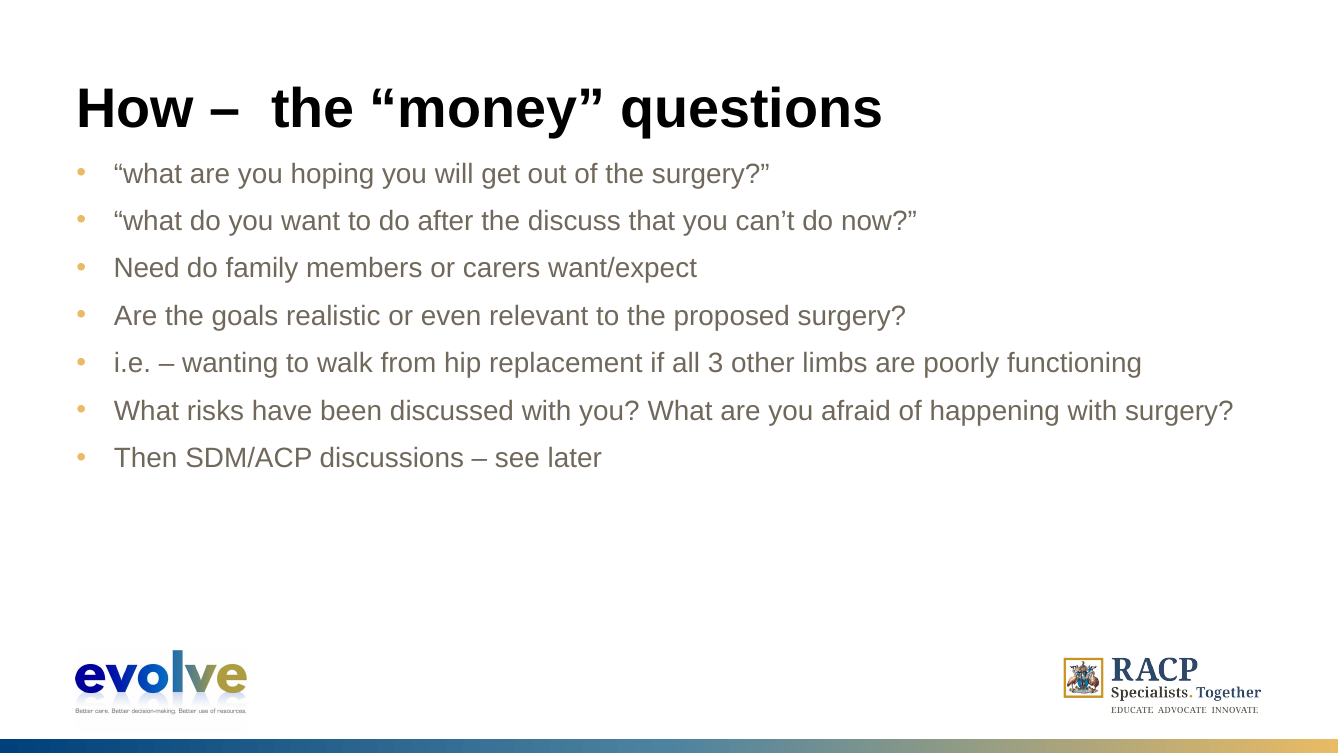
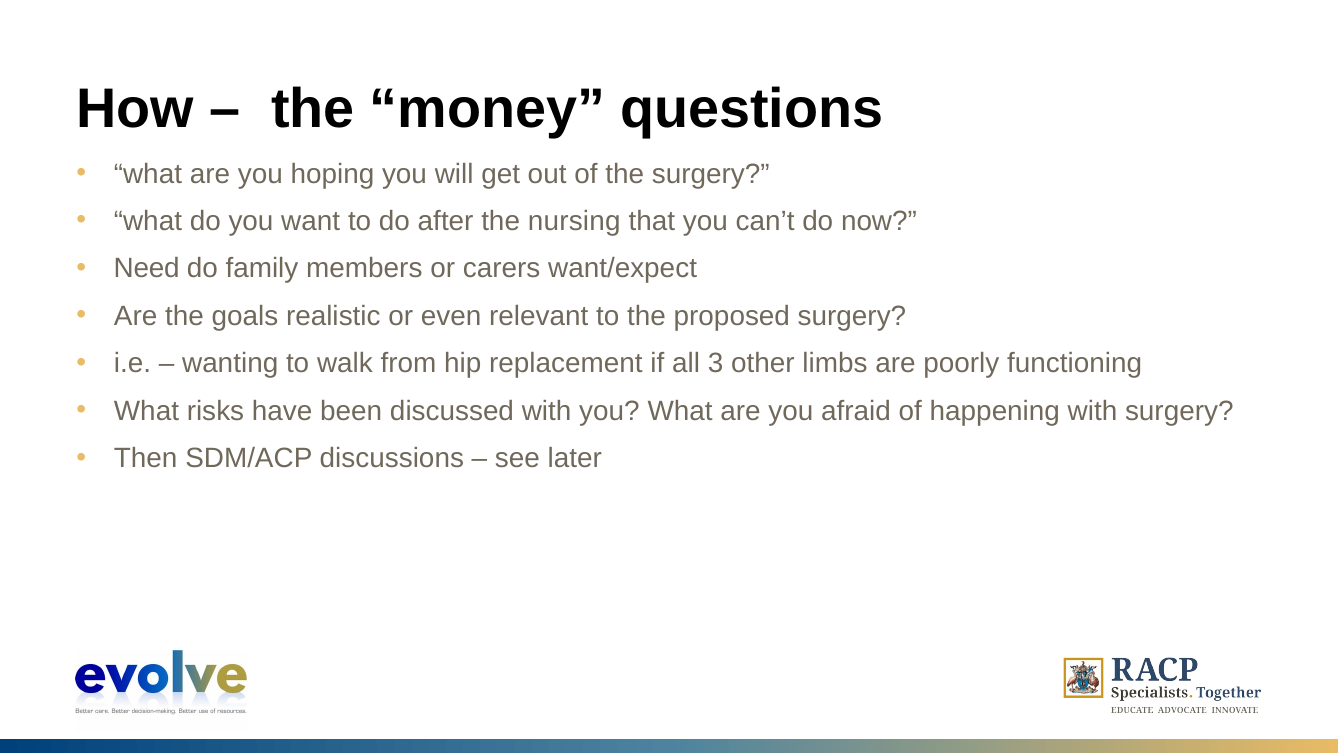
discuss: discuss -> nursing (574, 221)
